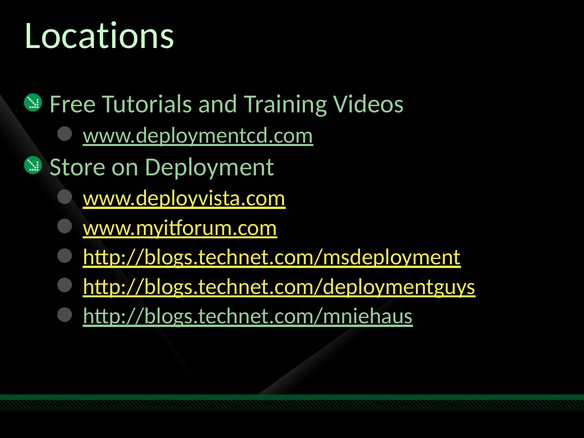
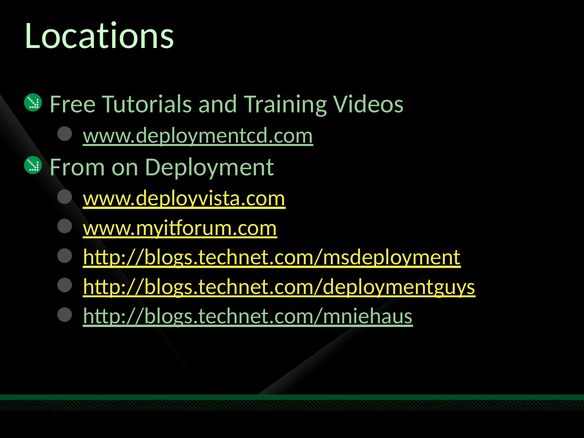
Store: Store -> From (78, 167)
